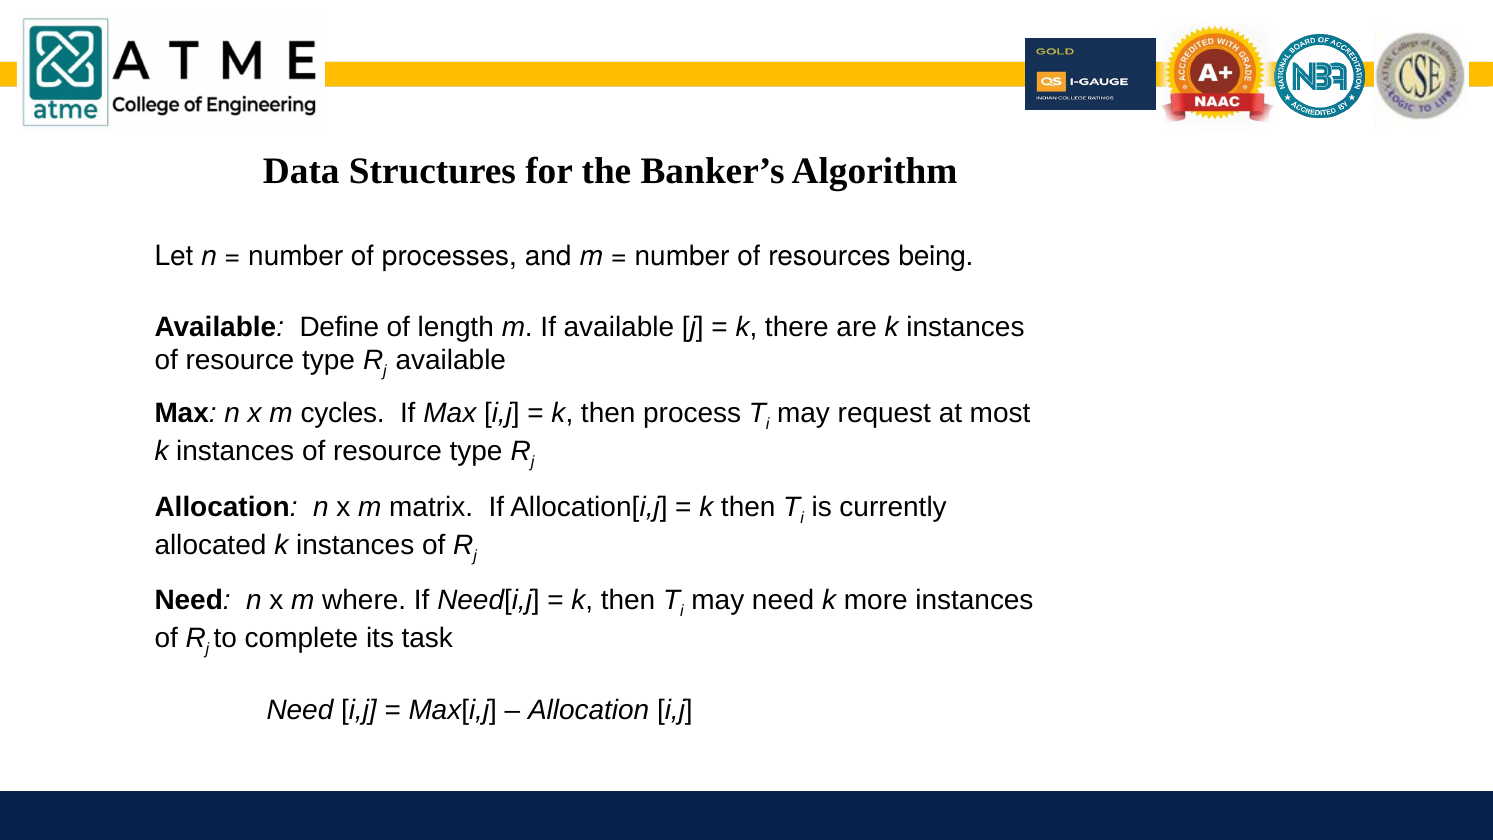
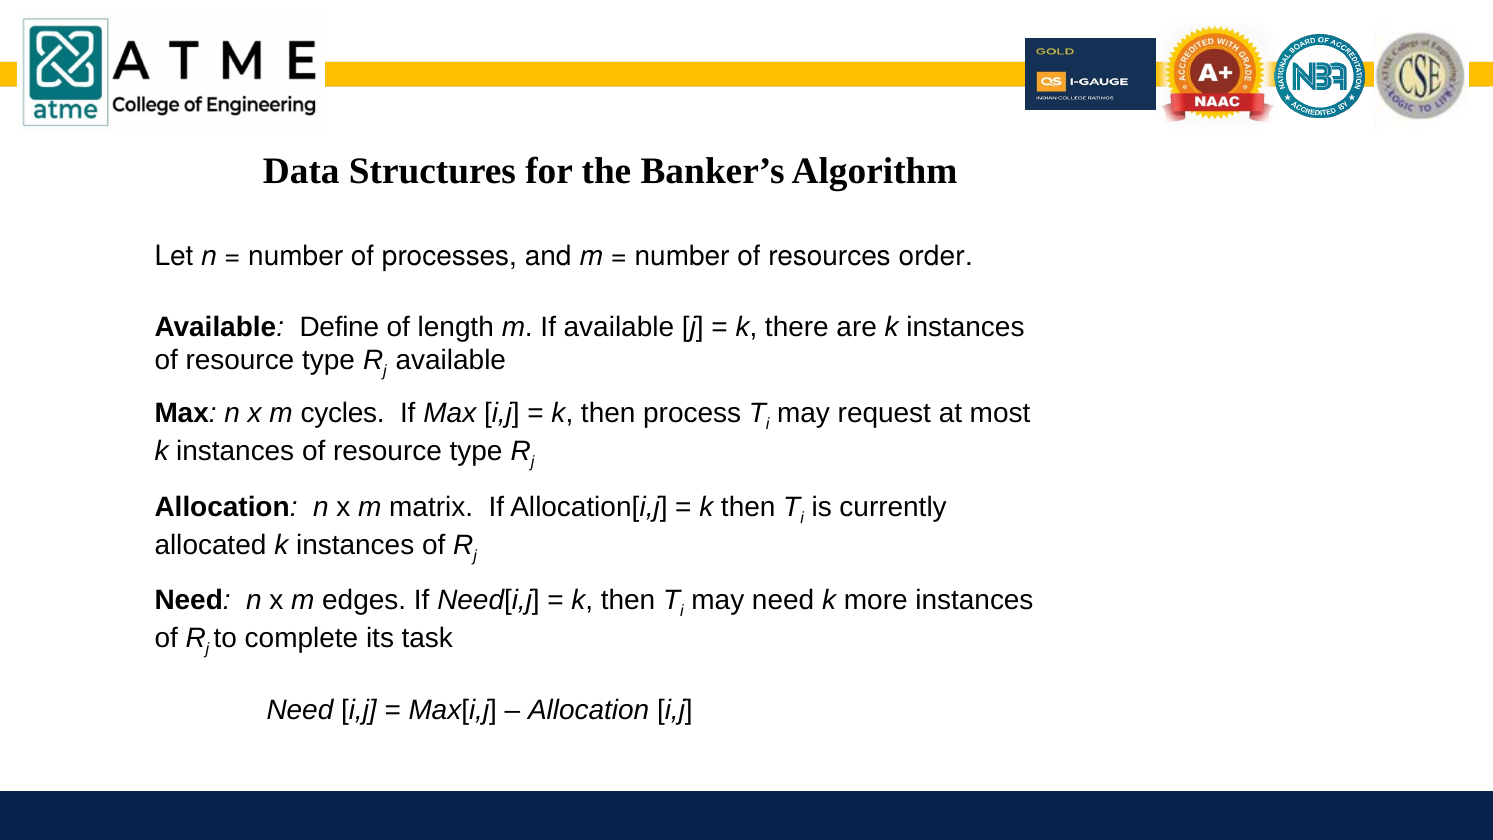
being: being -> order (936, 257)
where: where -> edges (364, 600)
